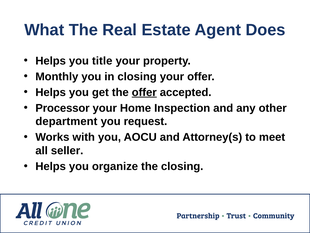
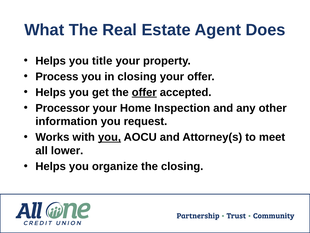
Monthly: Monthly -> Process (57, 76)
department: department -> information (66, 121)
you underline: none -> present (110, 137)
seller: seller -> lower (67, 150)
